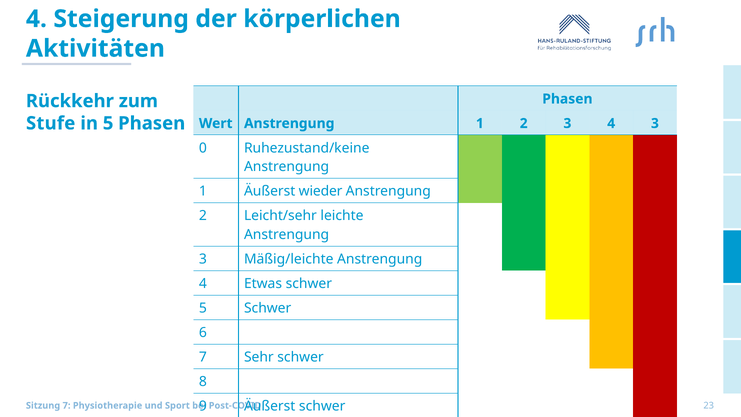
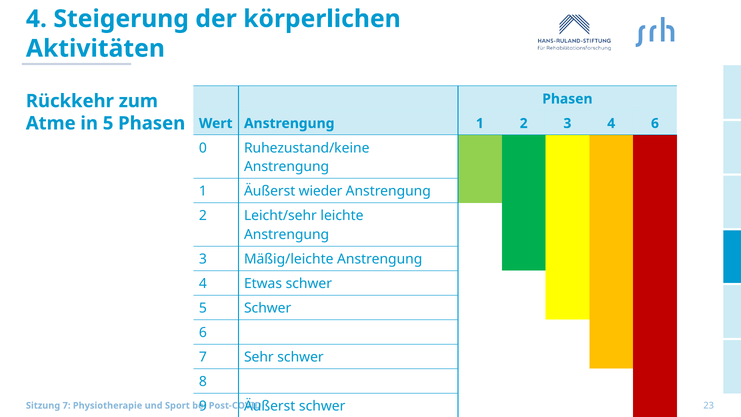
Stufe: Stufe -> Atme (51, 123)
4 3: 3 -> 6 (655, 123)
